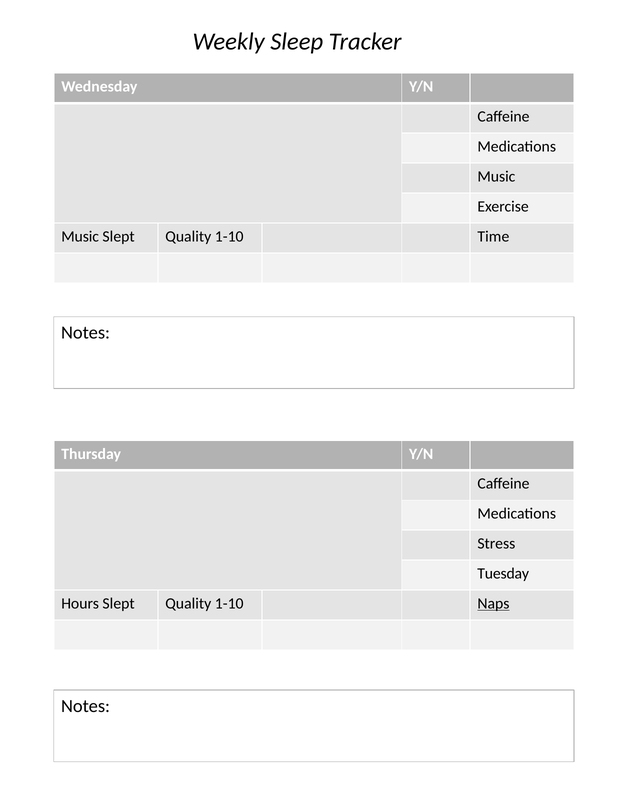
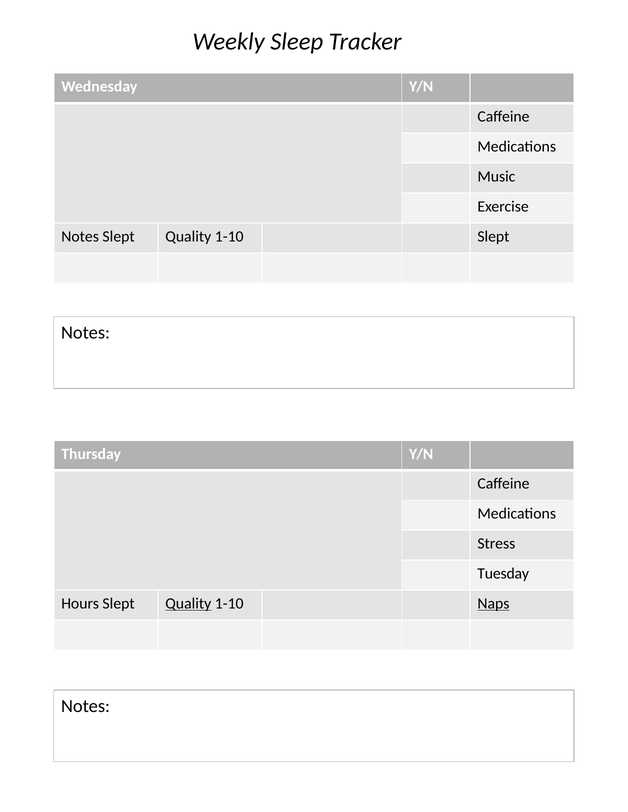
Music: Music -> Notes (80, 237)
1-10 Time: Time -> Slept (493, 237)
Quality underline: none -> present (188, 604)
